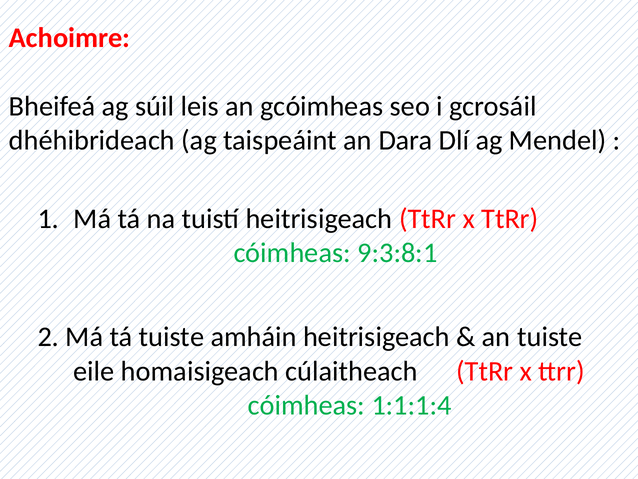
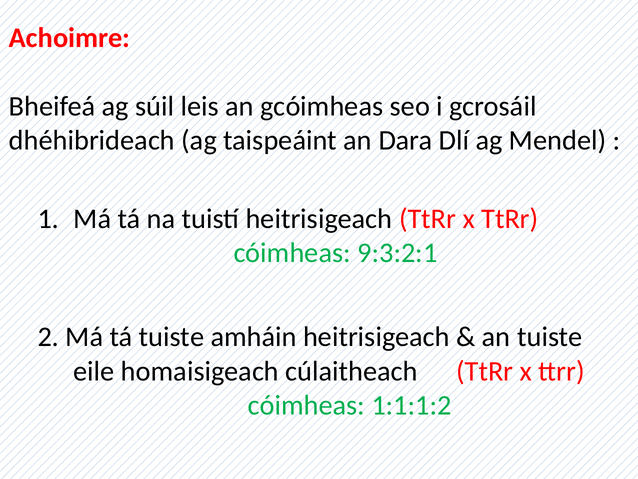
9:3:8:1: 9:3:8:1 -> 9:3:2:1 (397, 252)
1:1:1:4: 1:1:1:4 -> 1:1:1:2 (412, 405)
